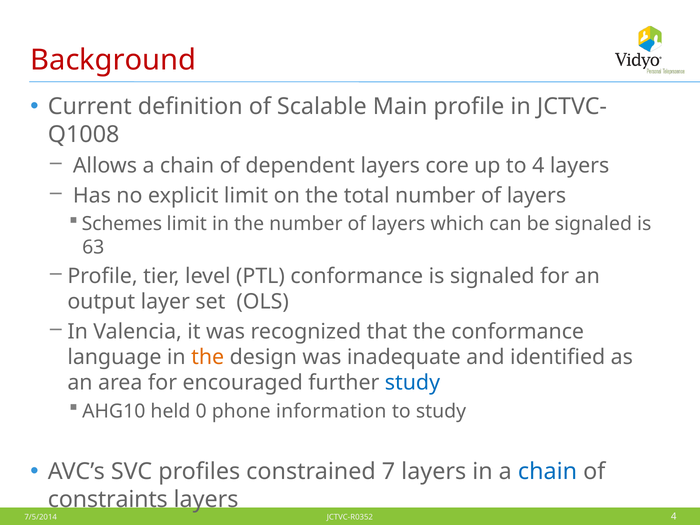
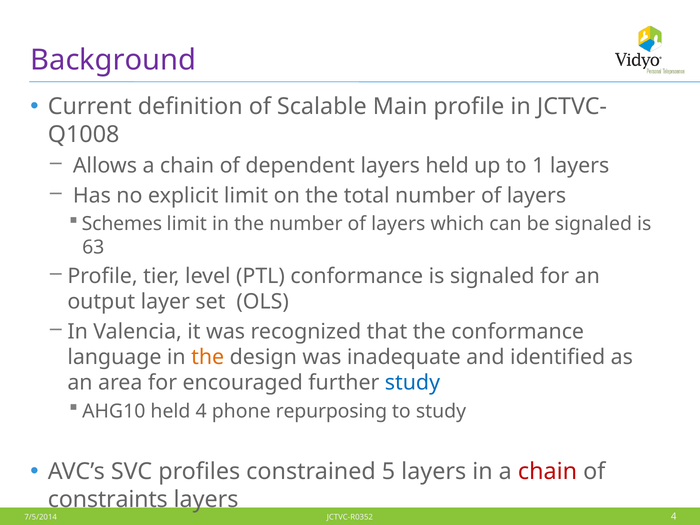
Background colour: red -> purple (113, 60)
layers core: core -> held (447, 166)
to 4: 4 -> 1 (538, 166)
held 0: 0 -> 4 (201, 411)
information: information -> repurposing (331, 411)
7: 7 -> 5 (389, 472)
chain colour: blue -> red (548, 472)
